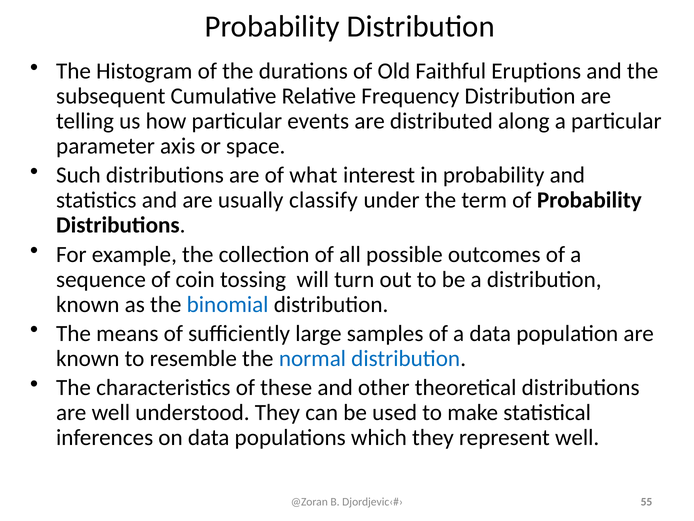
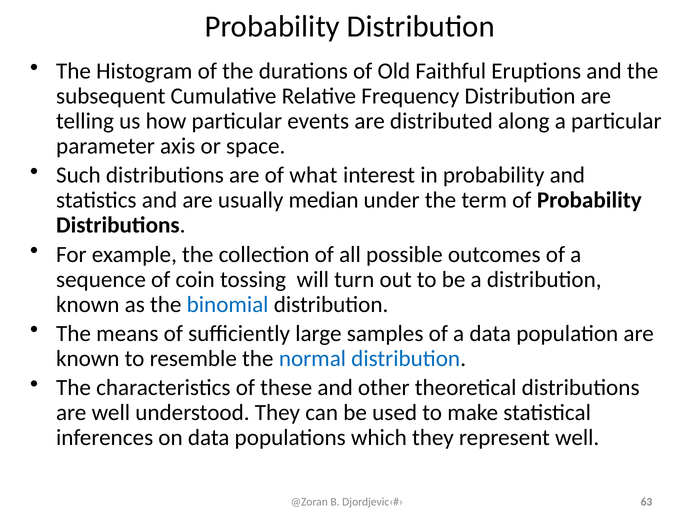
classify: classify -> median (324, 200)
55: 55 -> 63 (646, 502)
